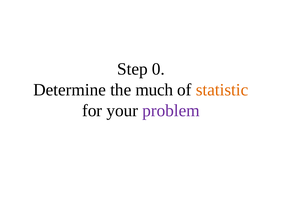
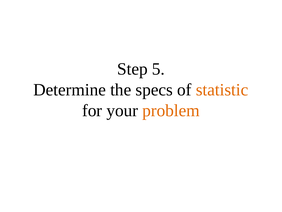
0: 0 -> 5 (158, 69)
much: much -> specs (154, 90)
problem colour: purple -> orange (171, 110)
